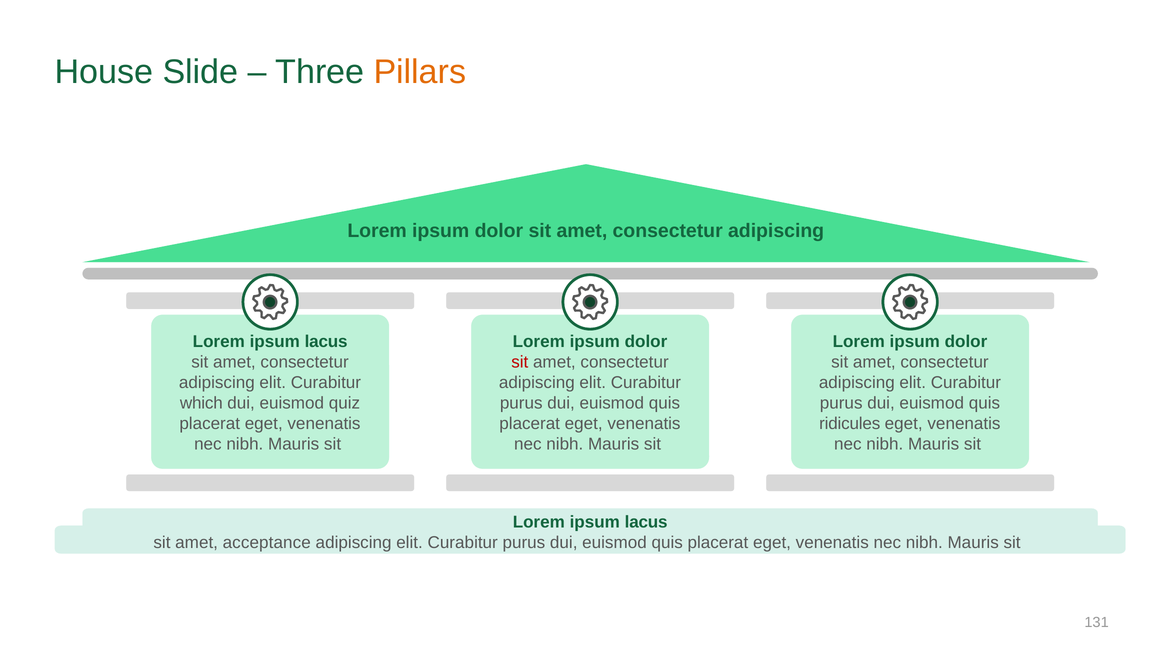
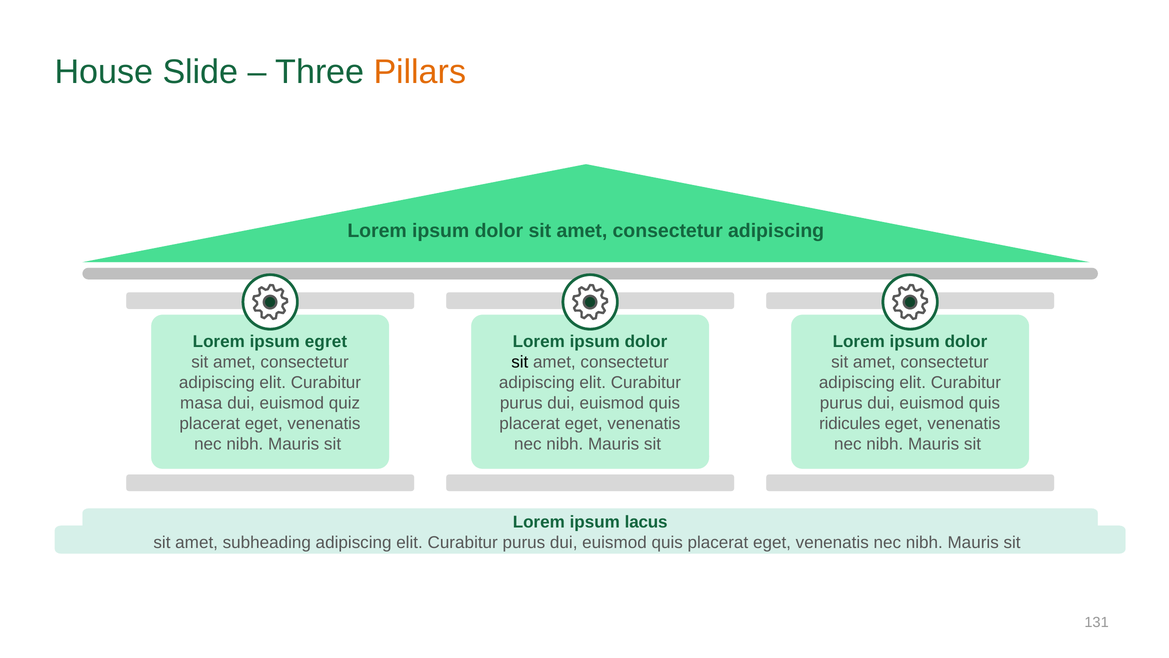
lacus: lacus -> egret (326, 341)
sit colour: red -> black (520, 362)
which: which -> masa (201, 403)
acceptance: acceptance -> subheading (267, 542)
